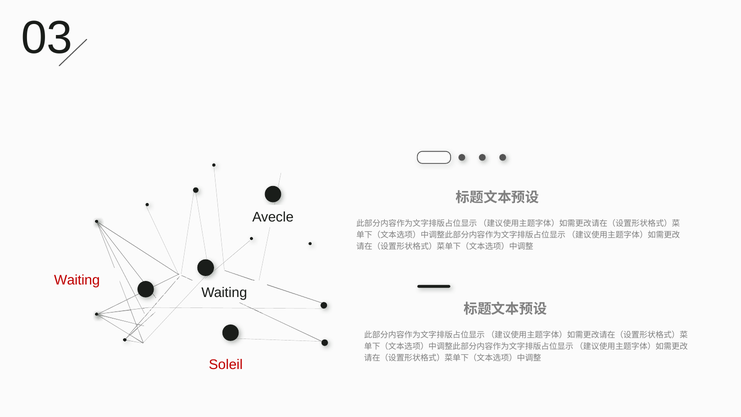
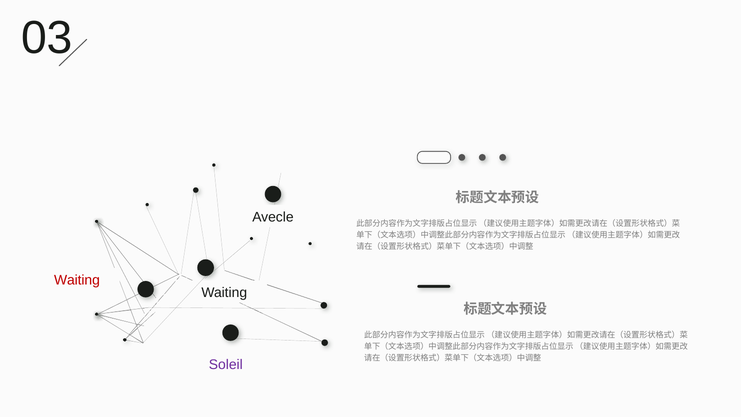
Soleil colour: red -> purple (226, 364)
